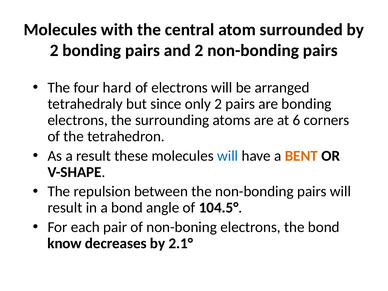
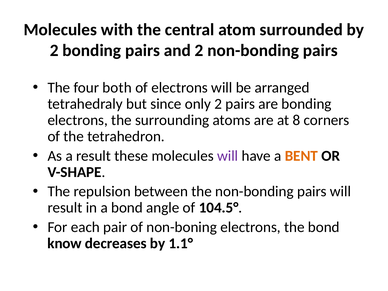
hard: hard -> both (117, 88)
6: 6 -> 8 (296, 120)
will colour: blue -> purple (228, 156)
2.1°: 2.1° -> 1.1° (181, 243)
